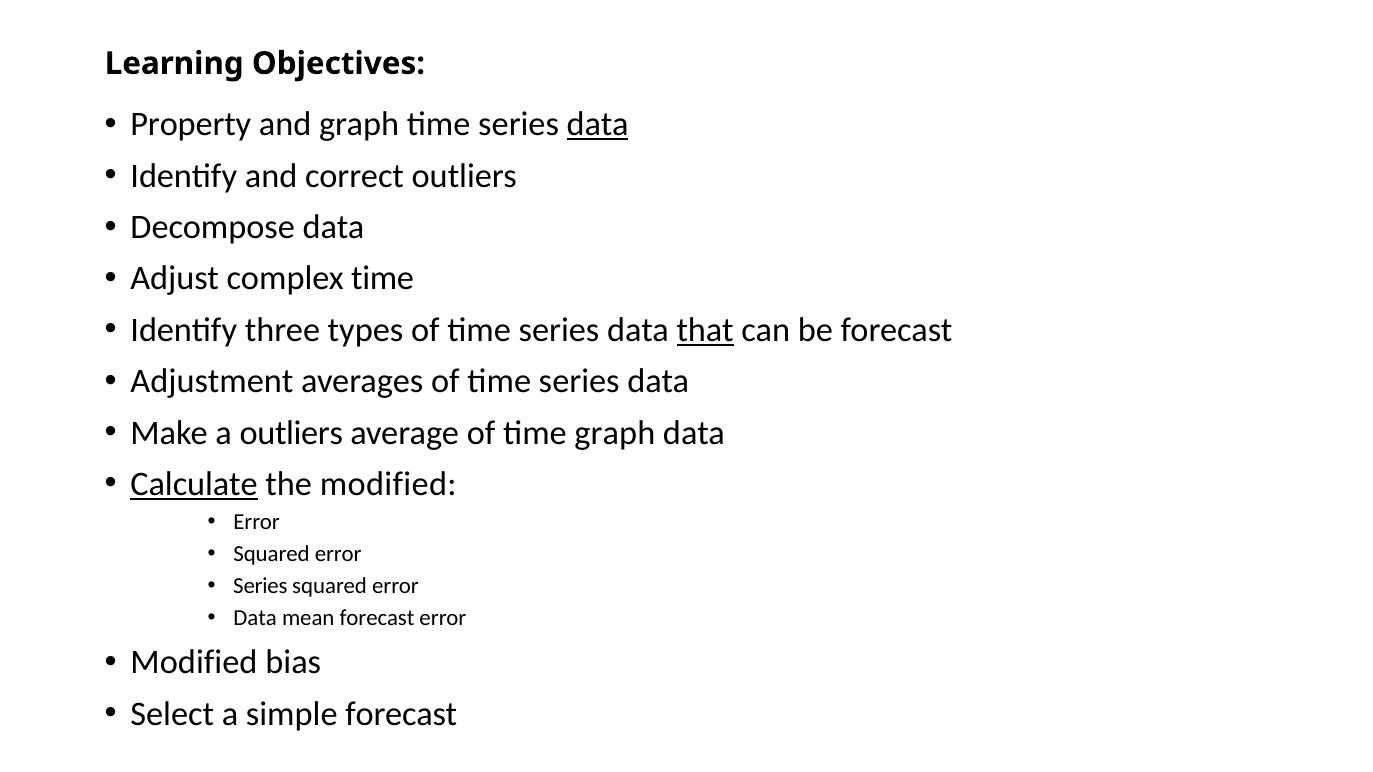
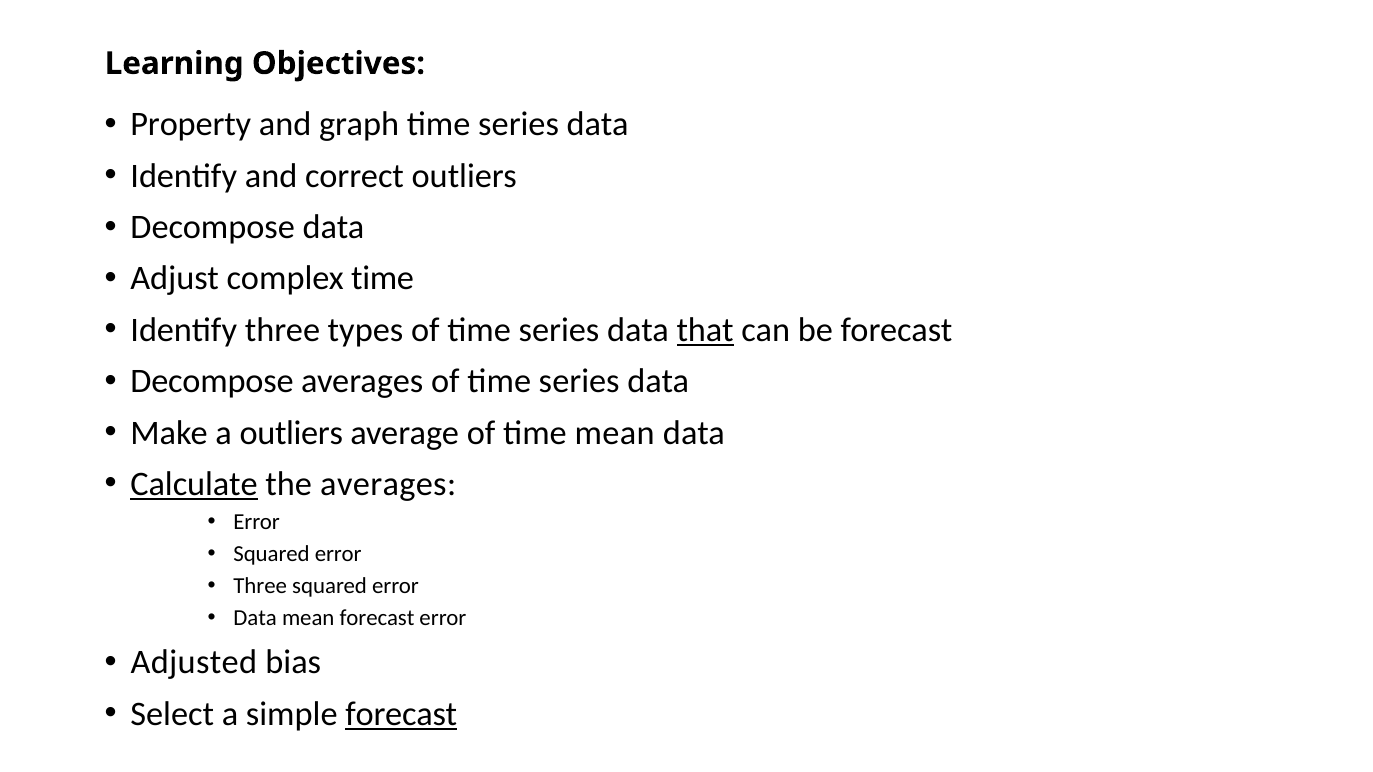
data underline: present -> none (598, 125)
Adjustment: Adjustment -> Decompose (212, 382)
time graph: graph -> mean (615, 433)
the modified: modified -> averages (388, 484)
Series: Series -> Three (260, 586)
Modified: Modified -> Adjusted (194, 663)
forecast underline: none -> present (401, 714)
